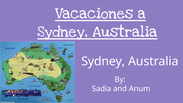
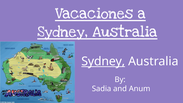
Sydney underline: none -> present (103, 61)
